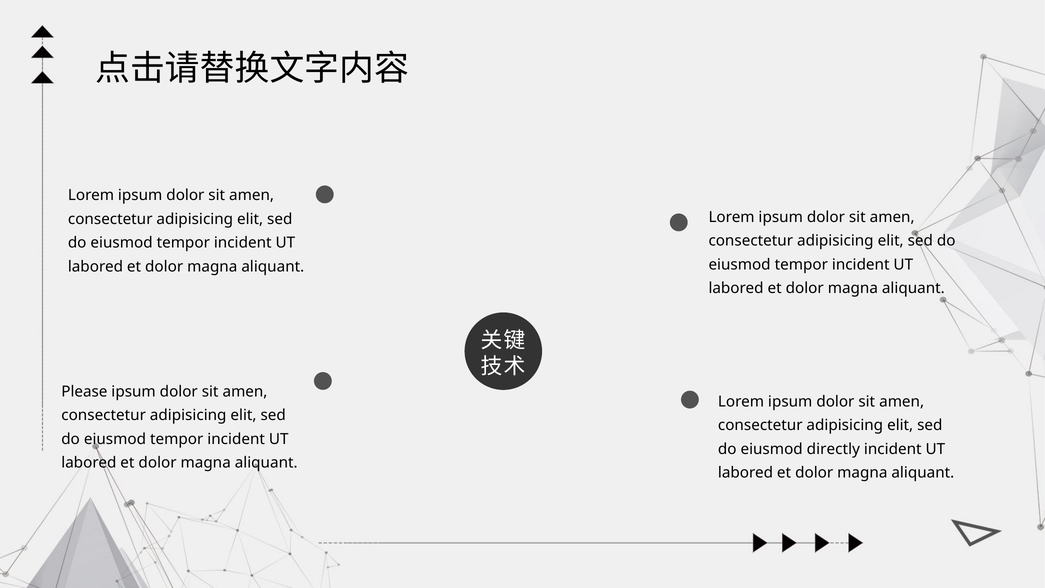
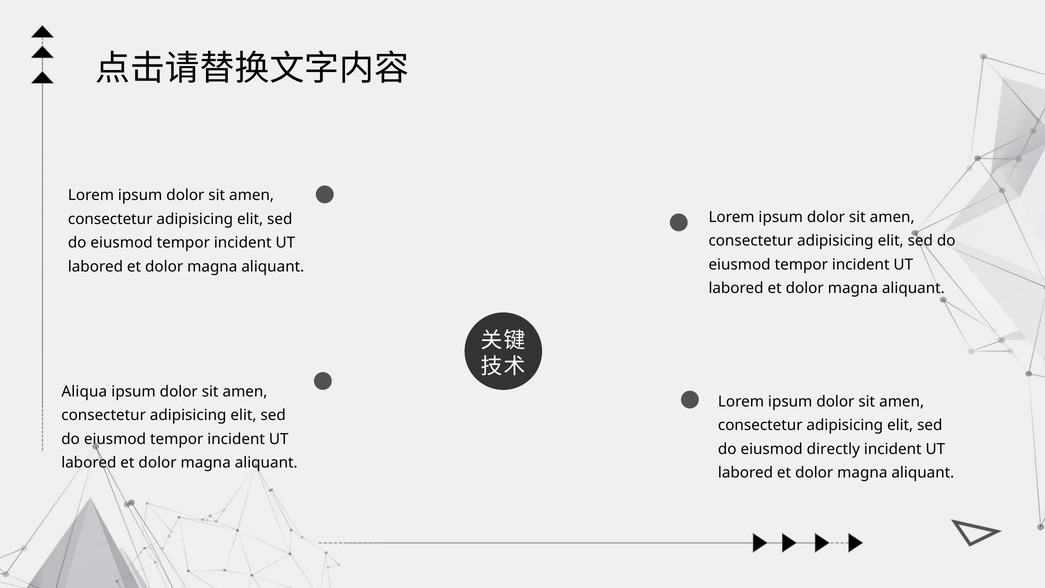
Please: Please -> Aliqua (84, 392)
